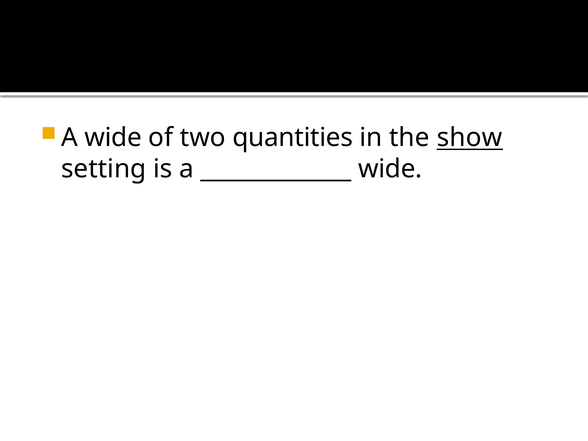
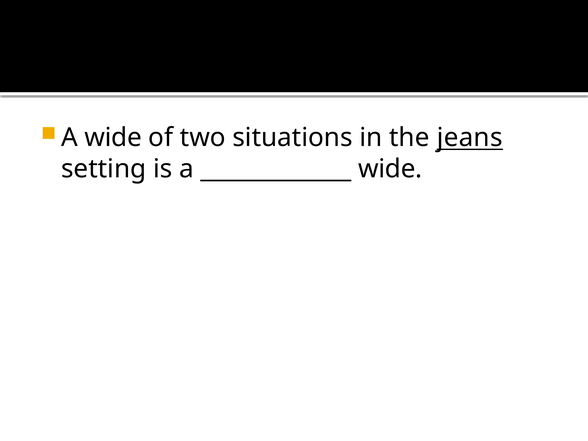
quantities: quantities -> situations (293, 138)
show: show -> jeans (470, 138)
